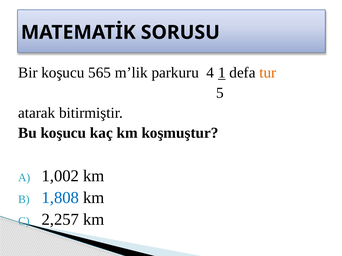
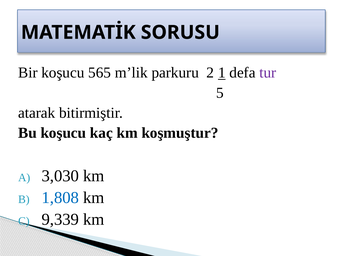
4: 4 -> 2 (210, 73)
tur colour: orange -> purple (268, 73)
1,002: 1,002 -> 3,030 (60, 176)
2,257: 2,257 -> 9,339 (60, 220)
